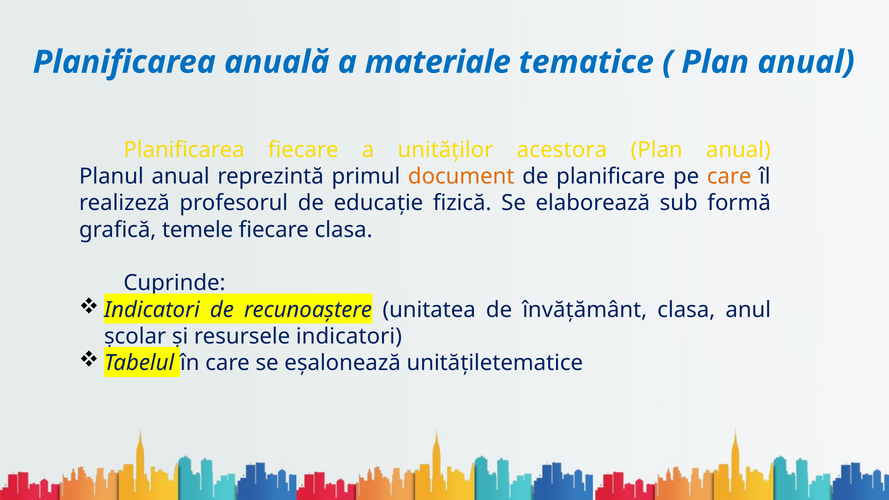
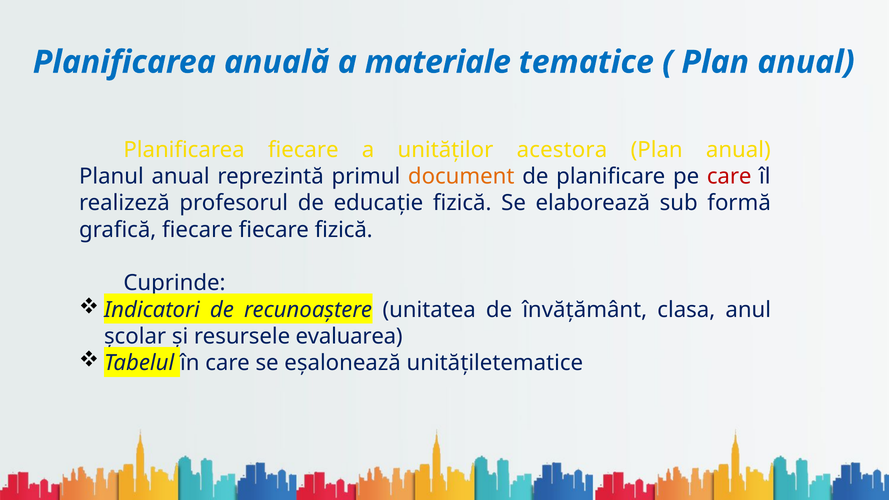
care colour: orange -> red (729, 177)
grafică temele: temele -> fiecare (197, 230)
fiecare clasa: clasa -> fizică (344, 230)
resursele indicatori: indicatori -> evaluarea (349, 337)
